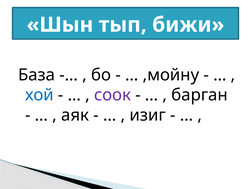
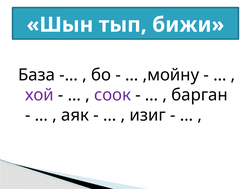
хой colour: blue -> purple (39, 95)
